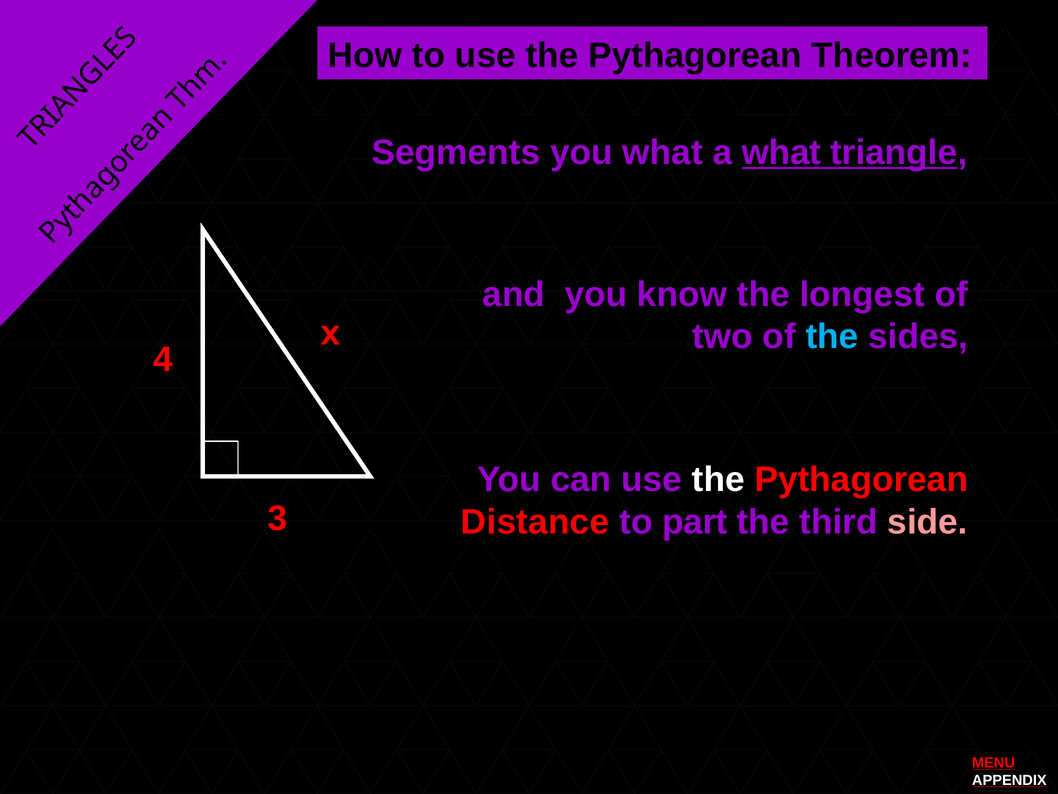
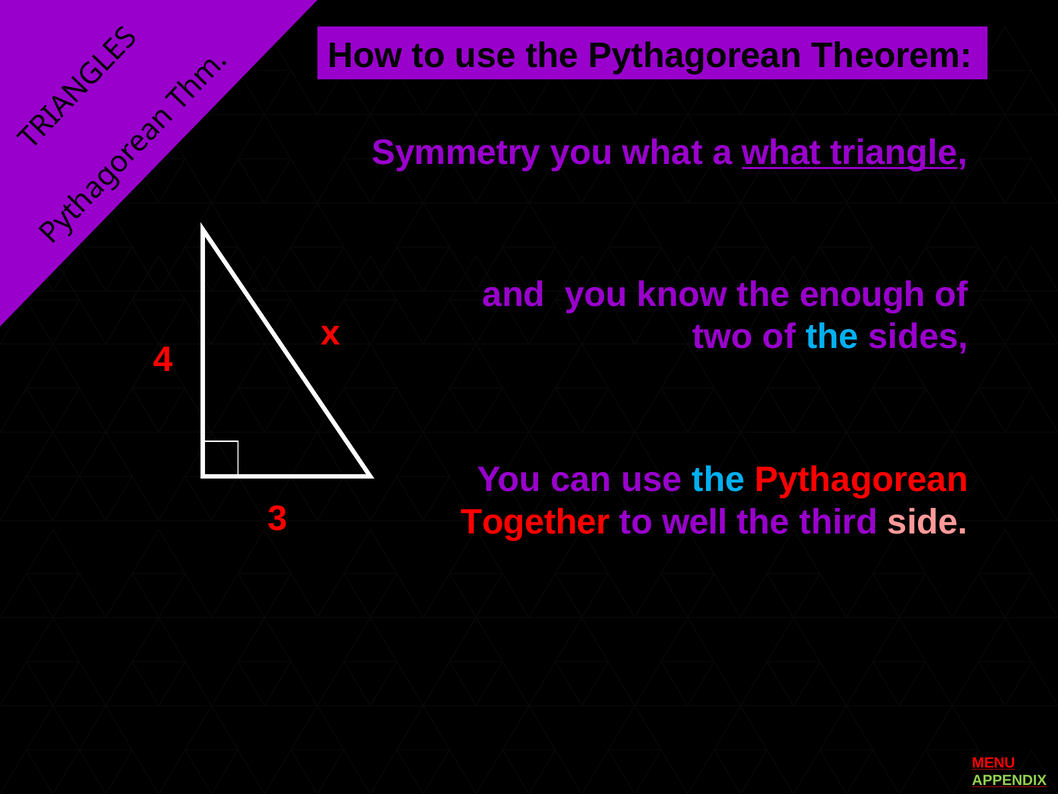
Segments: Segments -> Symmetry (456, 152)
longest: longest -> enough (862, 294)
the colour: white -> light blue (718, 479)
Distance: Distance -> Together (535, 522)
part: part -> well (695, 522)
APPENDIX colour: white -> light green (1009, 780)
